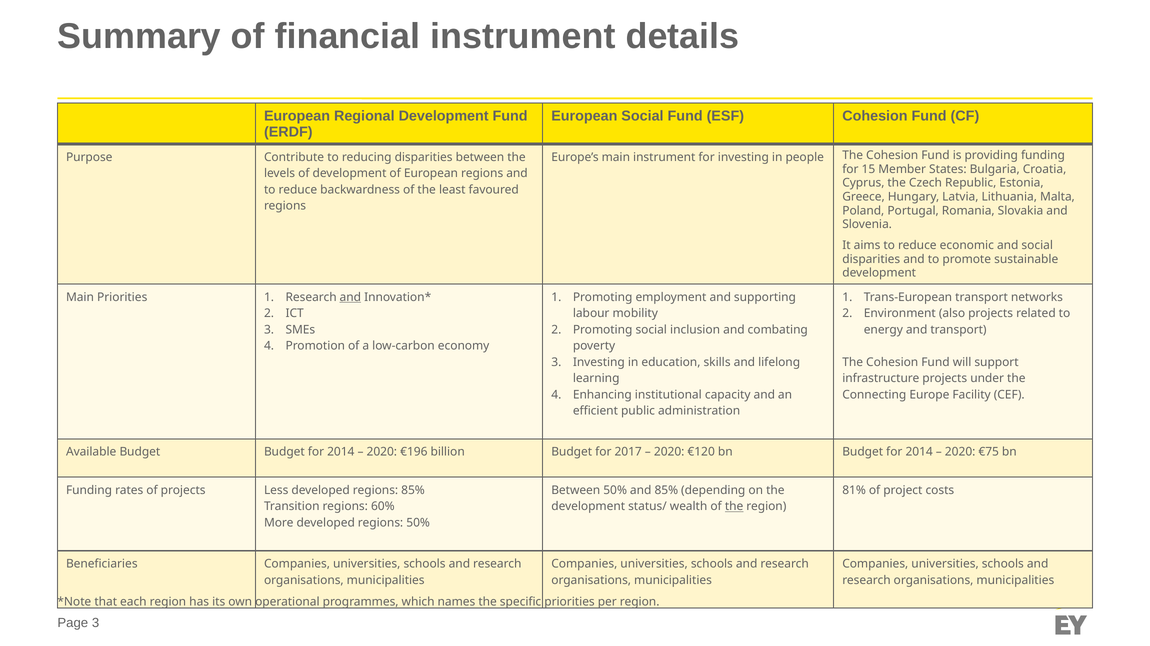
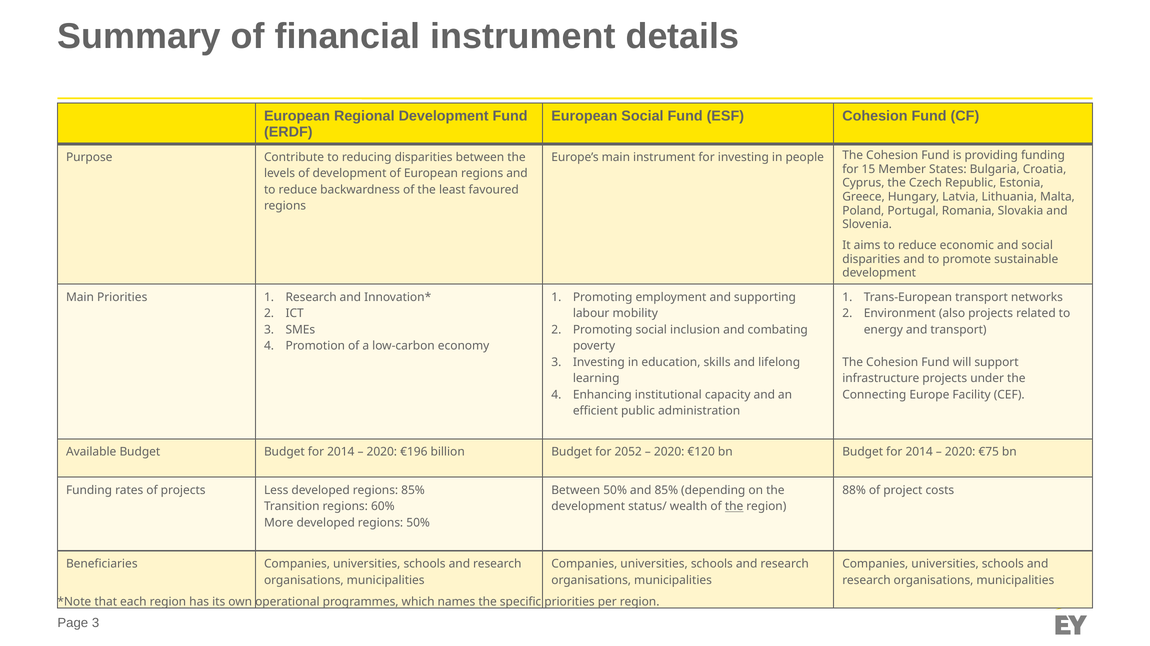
and underline: present -> none (350, 297)
2017: 2017 -> 2052 (628, 452)
81%: 81% -> 88% (854, 491)
